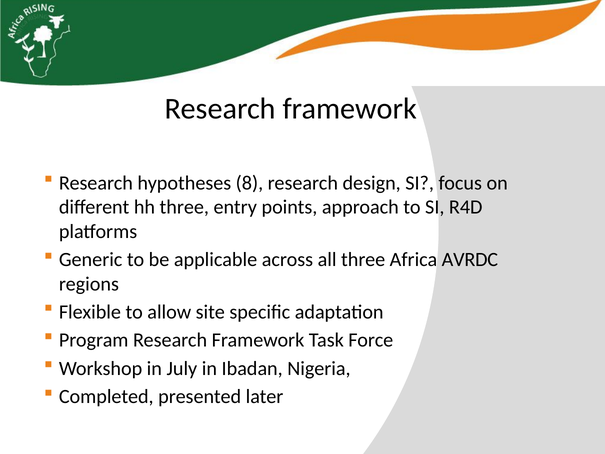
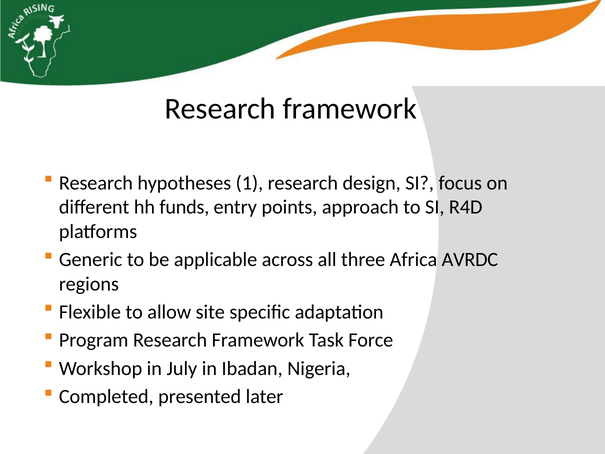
8: 8 -> 1 (249, 183)
hh three: three -> funds (184, 207)
